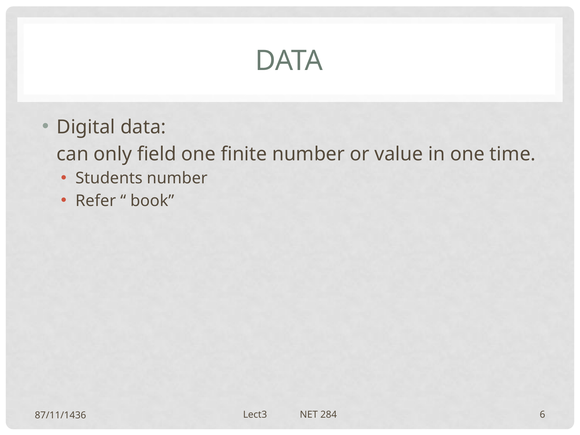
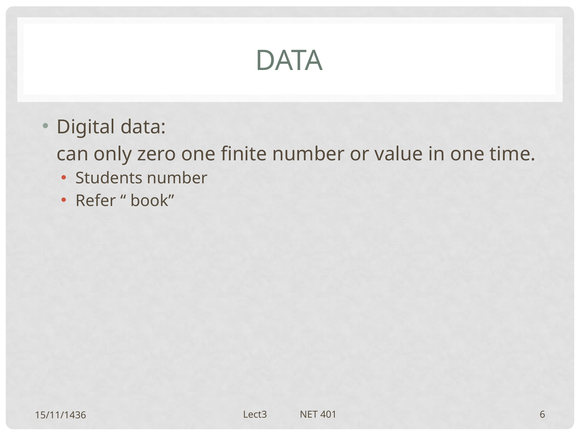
field: field -> zero (157, 154)
284: 284 -> 401 (329, 415)
87/11/1436: 87/11/1436 -> 15/11/1436 (60, 415)
